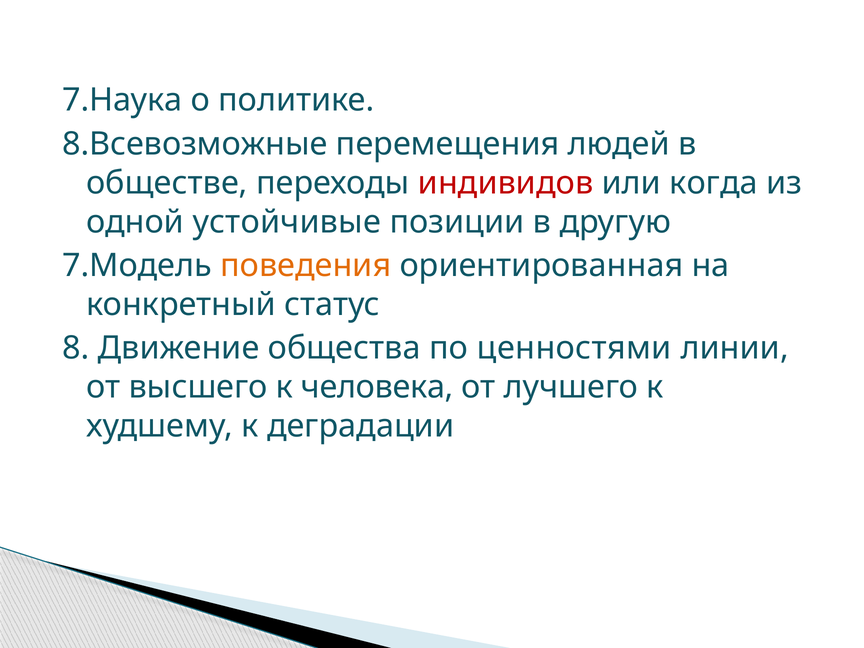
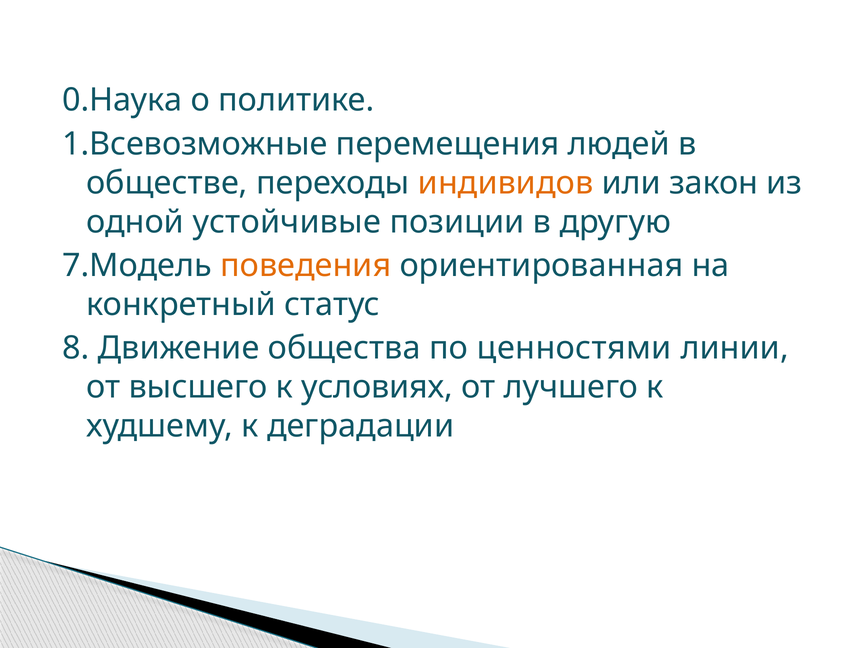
7.Наука: 7.Наука -> 0.Наука (122, 100)
8.Всевозможные: 8.Всевозможные -> 1.Всевозможные (195, 144)
индивидов colour: red -> orange (506, 183)
когда: когда -> закон (714, 183)
человека: человека -> условиях (377, 387)
